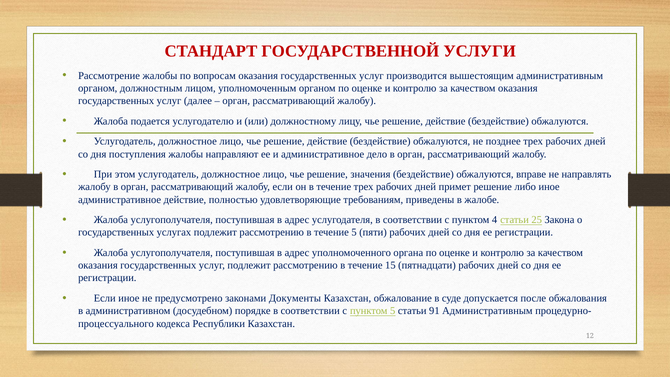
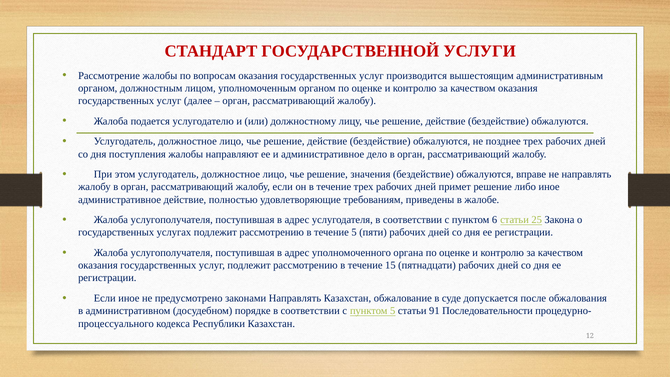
4: 4 -> 6 (495, 220)
законами Документы: Документы -> Направлять (295, 298)
91 Административным: Административным -> Последовательности (487, 311)
